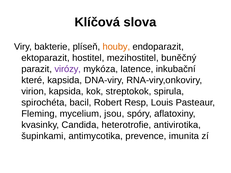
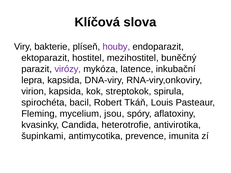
houby colour: orange -> purple (116, 47)
které: které -> lepra (33, 80)
Resp: Resp -> Tkáň (136, 103)
